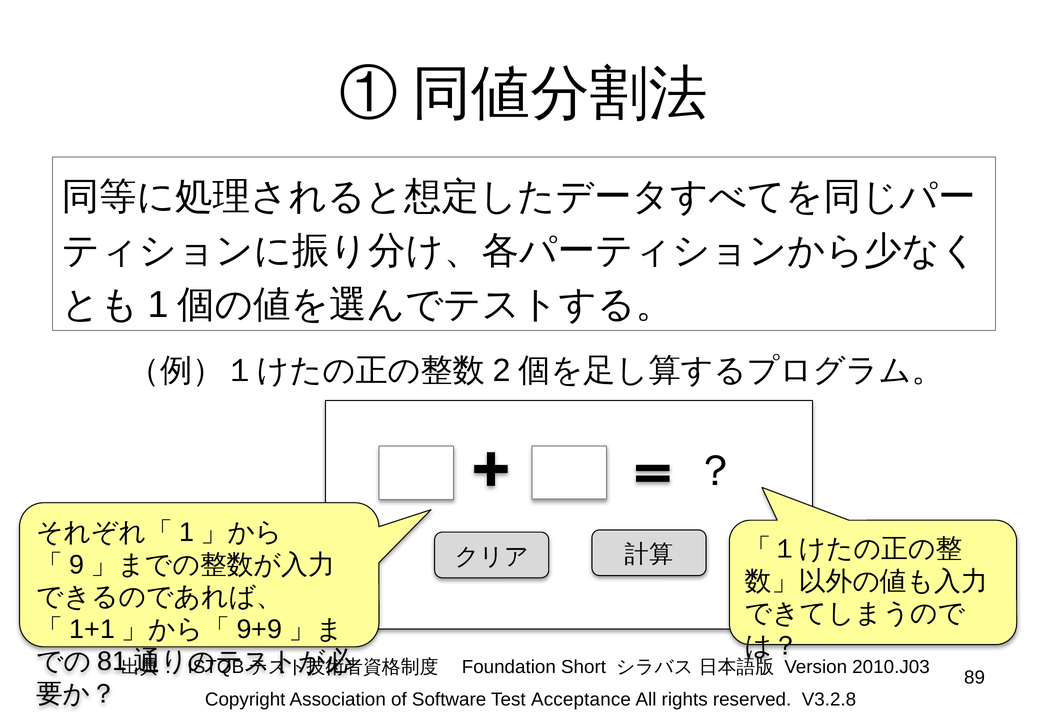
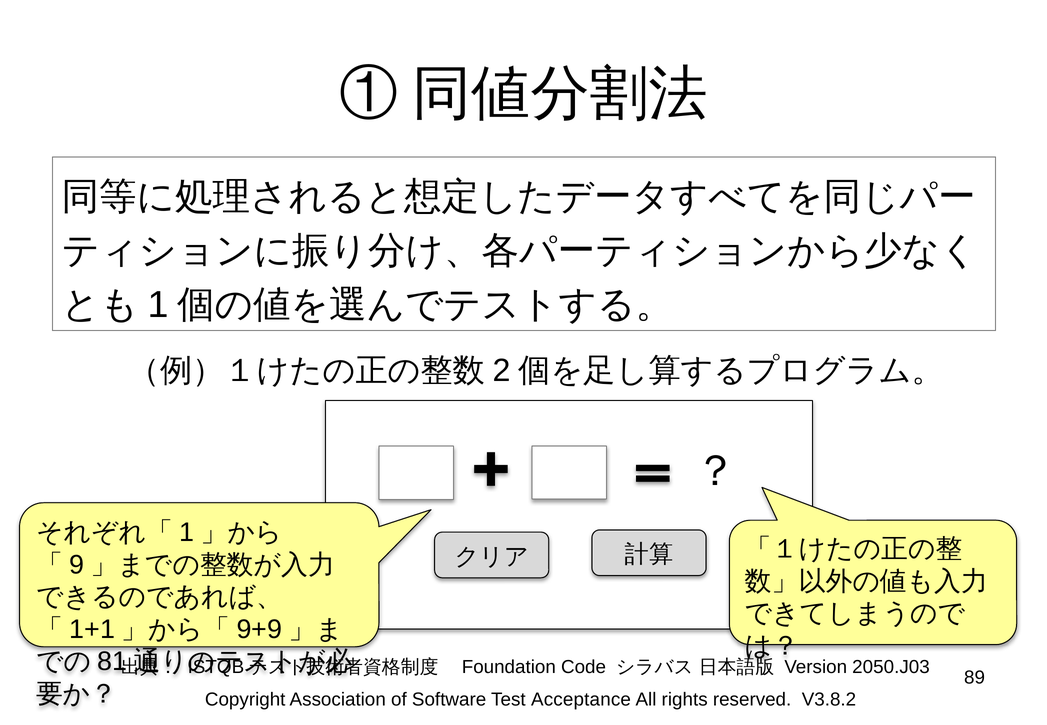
Short: Short -> Code (584, 667)
2010.J03: 2010.J03 -> 2050.J03 (891, 667)
V3.2.8: V3.2.8 -> V3.8.2 (829, 699)
